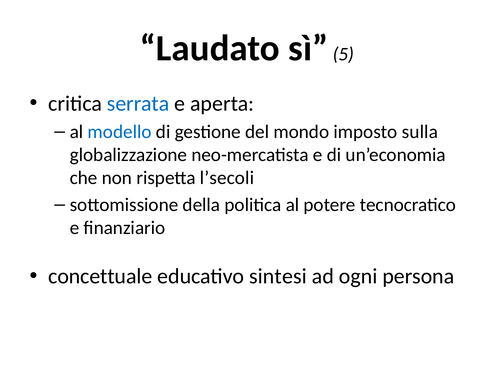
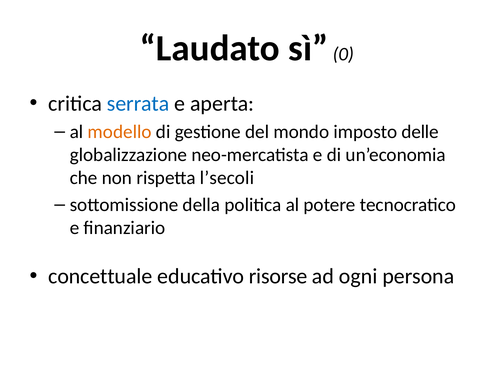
5: 5 -> 0 (343, 54)
modello colour: blue -> orange (120, 132)
sulla: sulla -> delle (420, 132)
sintesi: sintesi -> risorse (278, 277)
